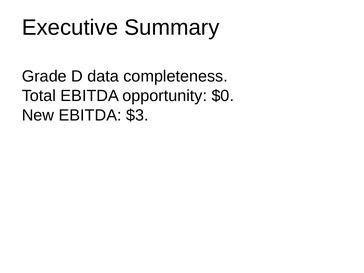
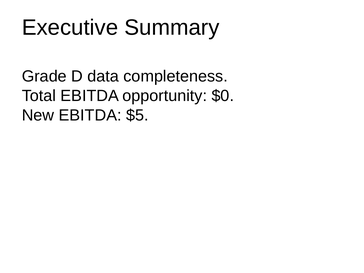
$3: $3 -> $5 (137, 115)
